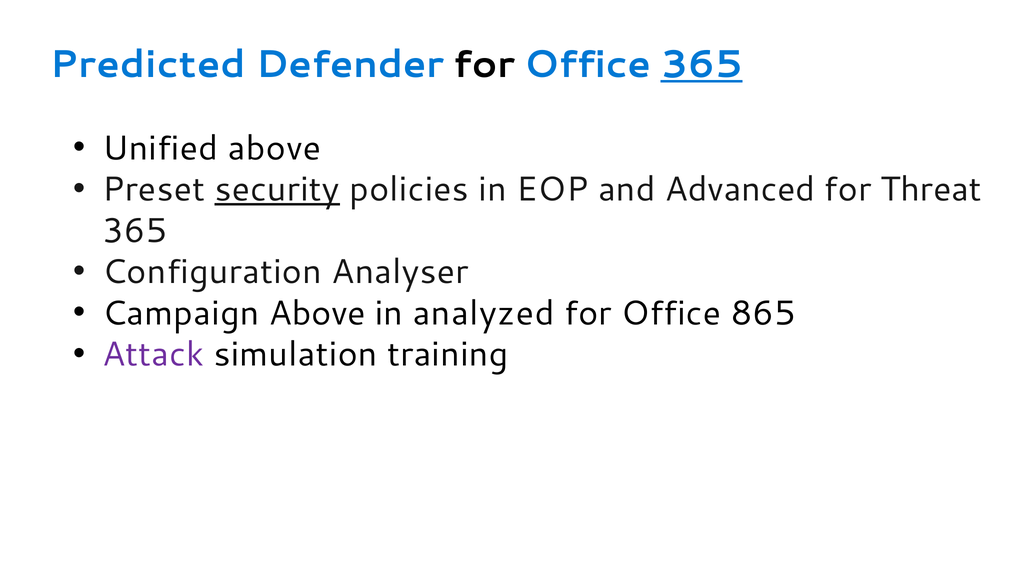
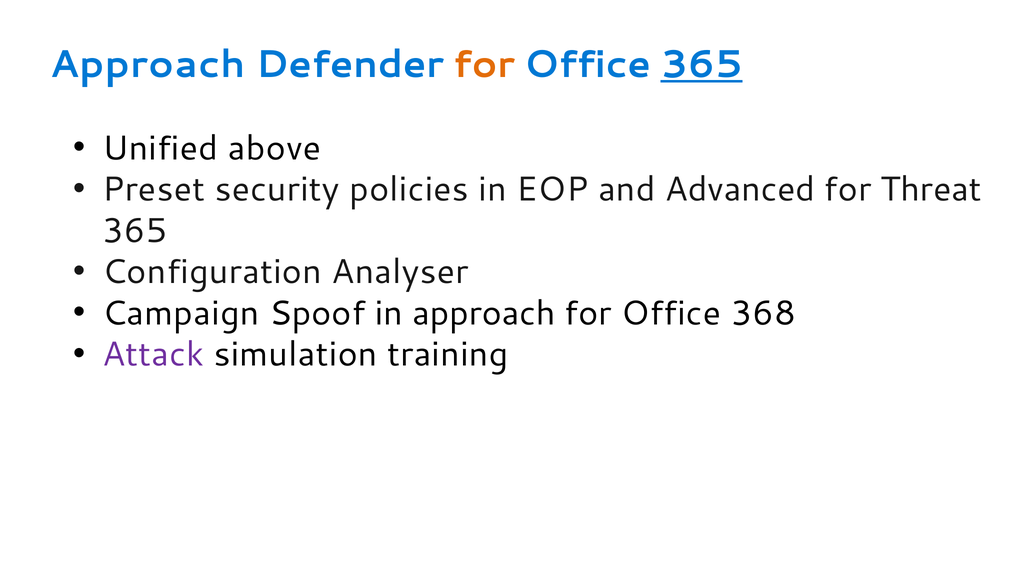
Predicted: Predicted -> Approach (148, 65)
for colour: black -> orange (484, 65)
security underline: present -> none (277, 190)
Campaign Above: Above -> Spoof (317, 314)
in analyzed: analyzed -> approach (484, 314)
865: 865 -> 368 (763, 314)
